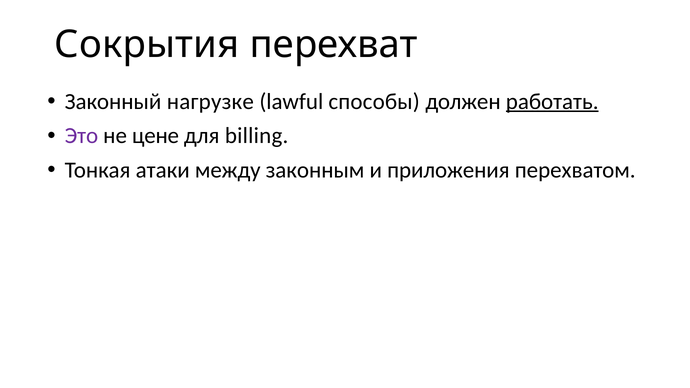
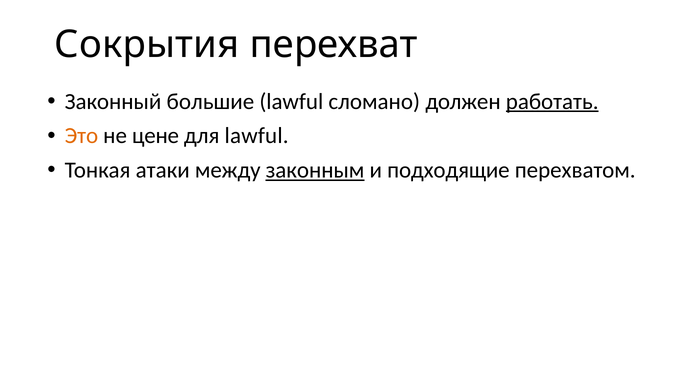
нагрузке: нагрузке -> большие (210, 102)
способы: способы -> сломано (374, 102)
Это colour: purple -> orange (81, 136)
для billing: billing -> lawful (257, 136)
законным underline: none -> present (315, 170)
приложения: приложения -> подходящие (448, 170)
